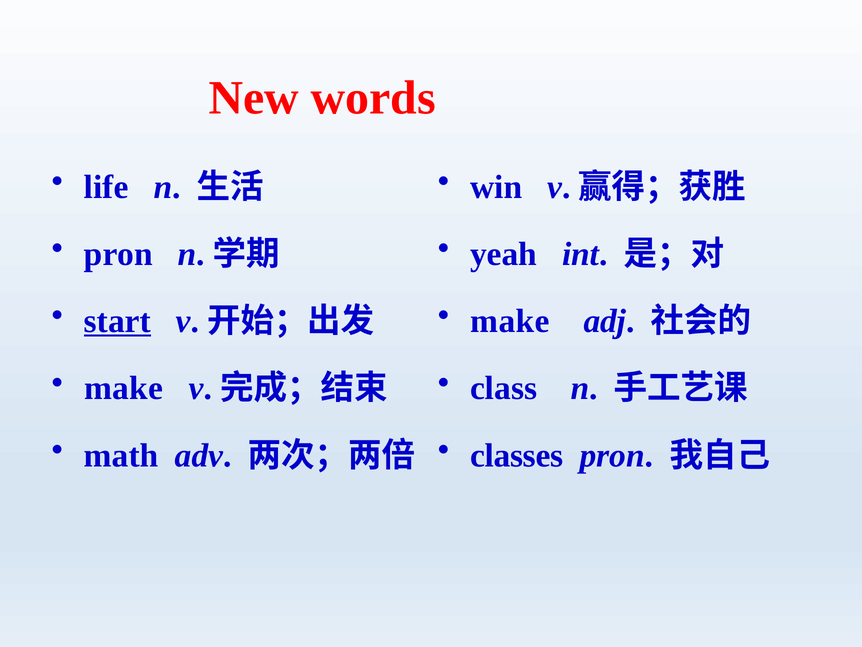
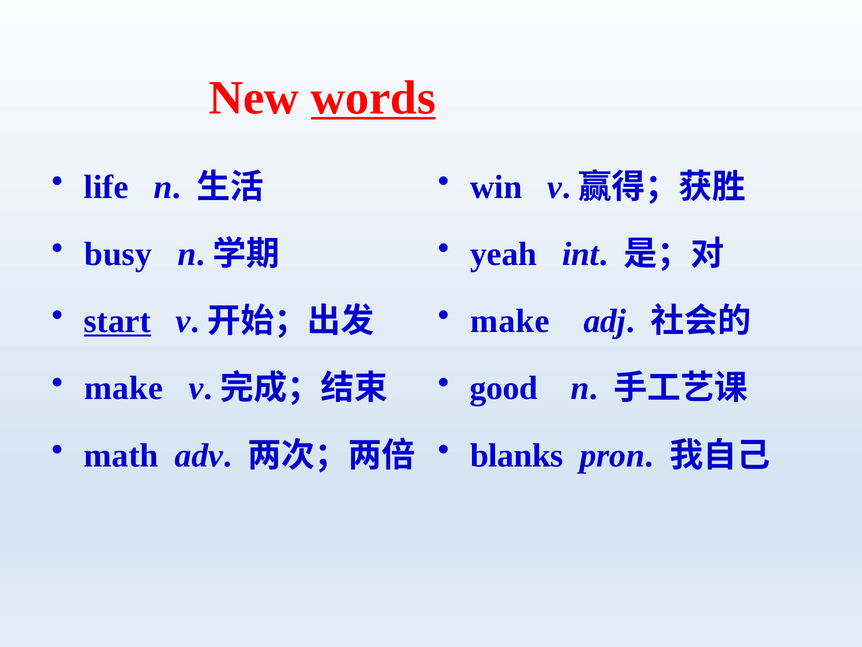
words underline: none -> present (373, 98)
pron: pron -> busy (118, 254)
class: class -> good (504, 388)
classes: classes -> blanks (517, 455)
